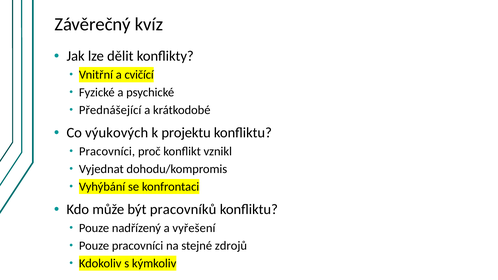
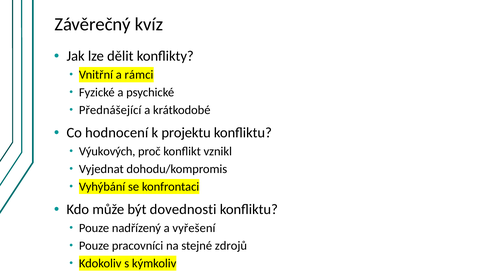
cvičící: cvičící -> rámci (139, 75)
výukových: výukových -> hodnocení (117, 133)
Pracovníci: Pracovníci -> Výukových (107, 152)
pracovníků: pracovníků -> dovednosti (183, 210)
